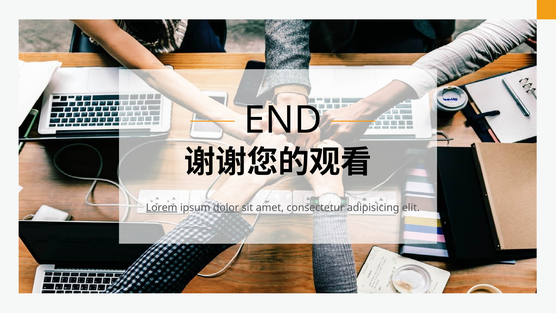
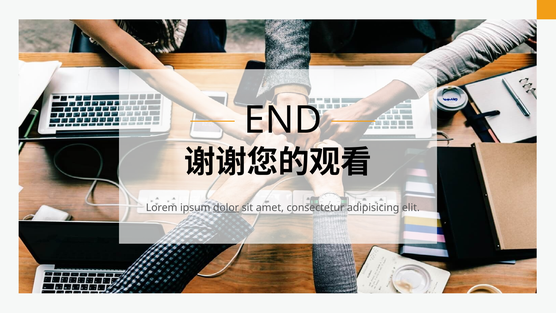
Lorem underline: present -> none (162, 207)
